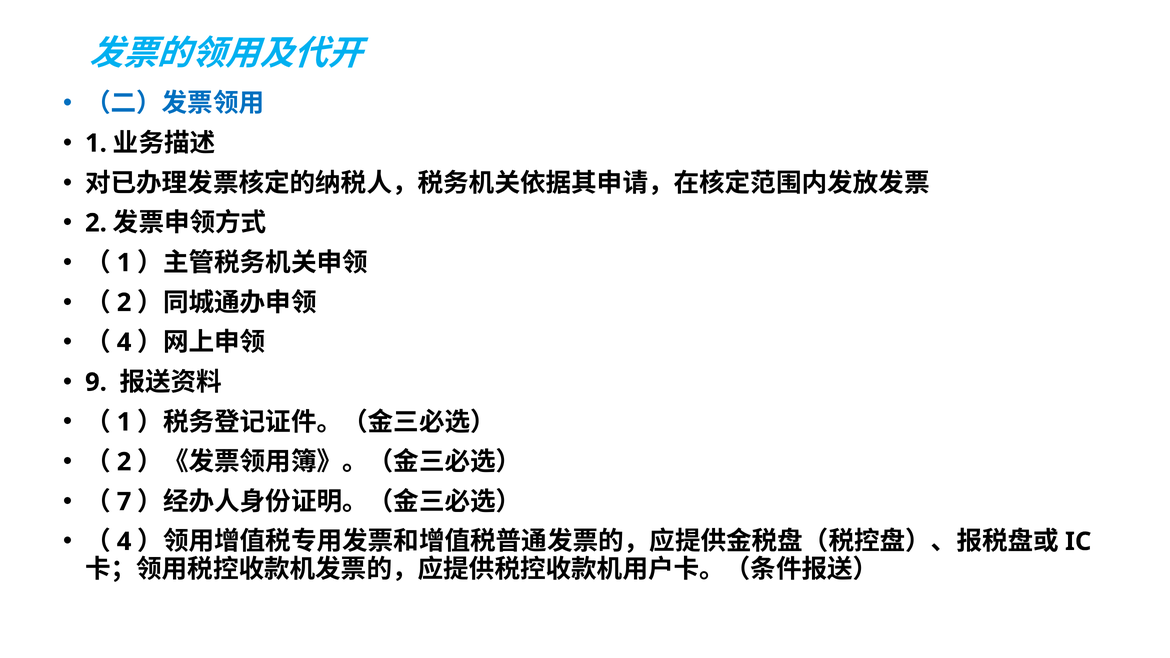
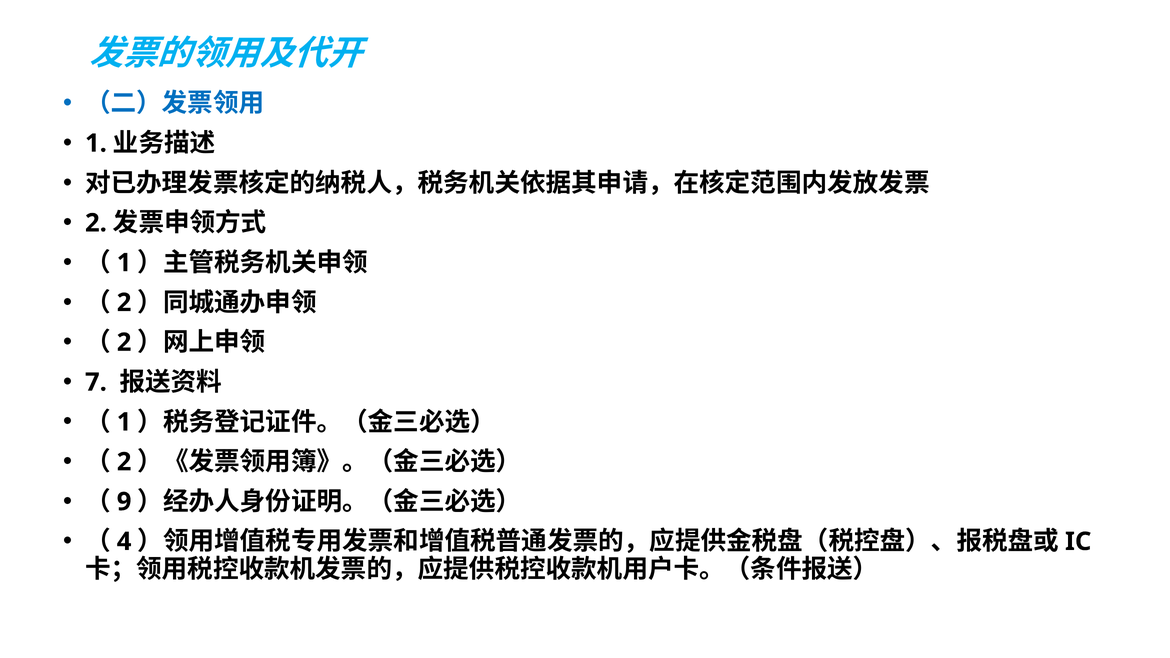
4: 4 -> 2 (124, 342)
9: 9 -> 7 (96, 382)
7: 7 -> 9 (124, 502)
